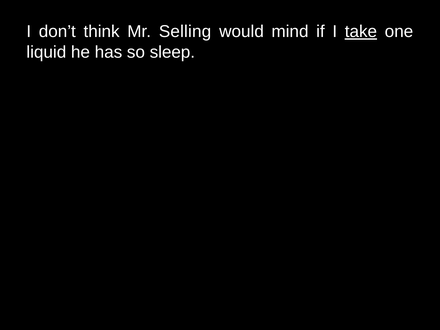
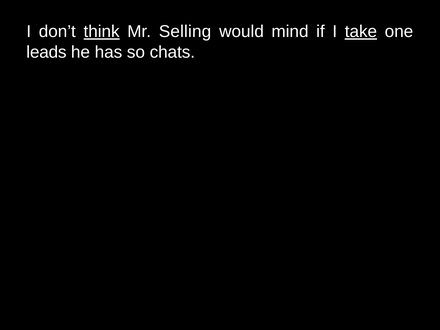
think underline: none -> present (102, 32)
liquid: liquid -> leads (46, 52)
sleep: sleep -> chats (172, 52)
